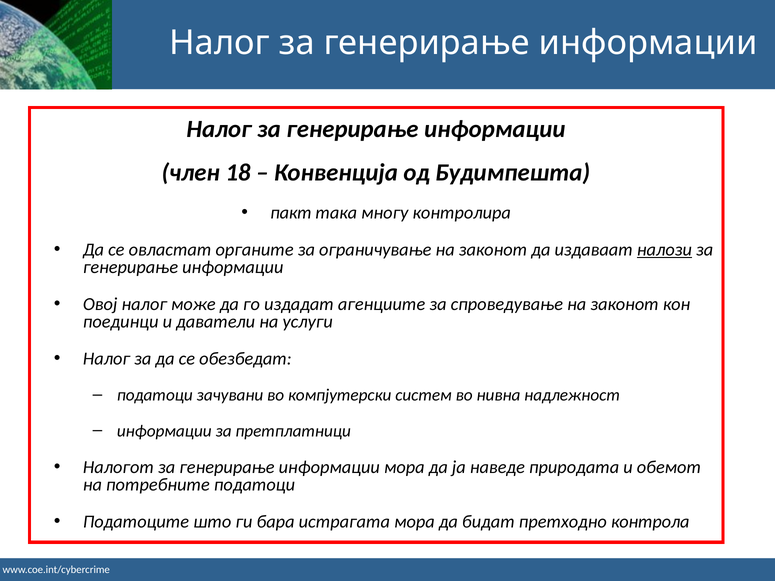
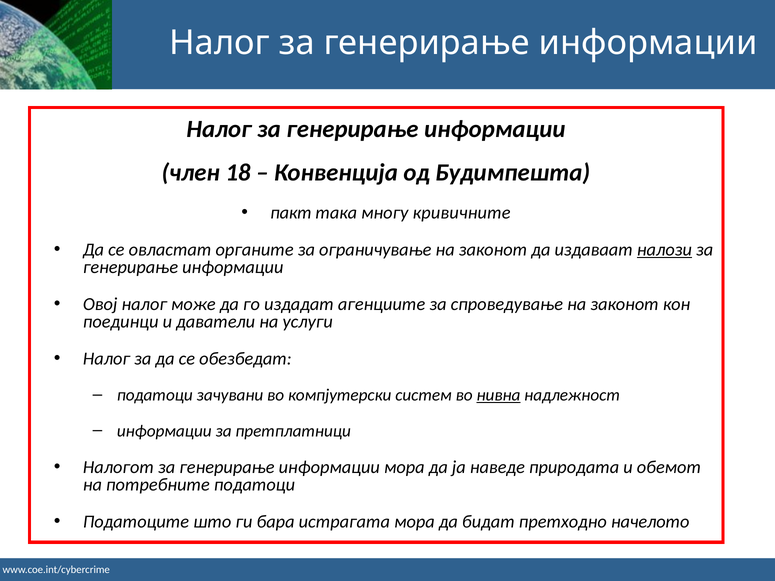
контролира: контролира -> кривичните (462, 213)
нивна underline: none -> present (499, 395)
контрола: контрола -> начелото (650, 522)
